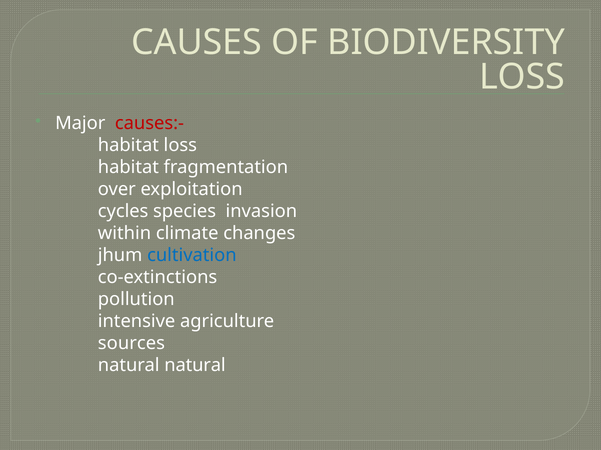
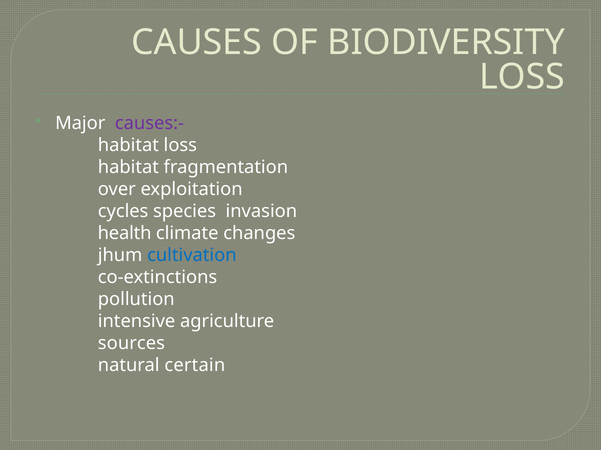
causes:- colour: red -> purple (149, 123)
within: within -> health (125, 234)
natural natural: natural -> certain (195, 366)
